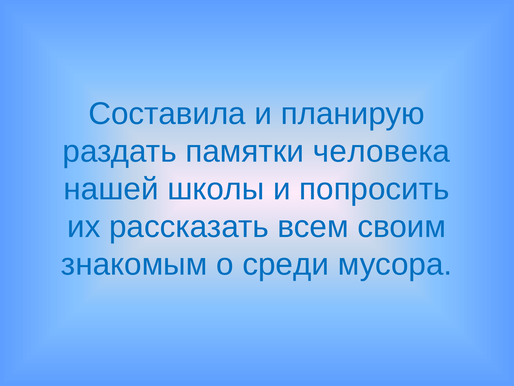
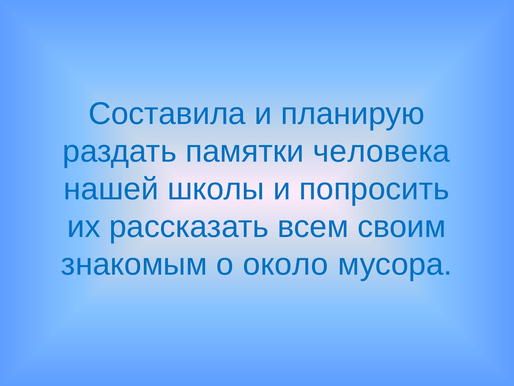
среди: среди -> около (286, 264)
